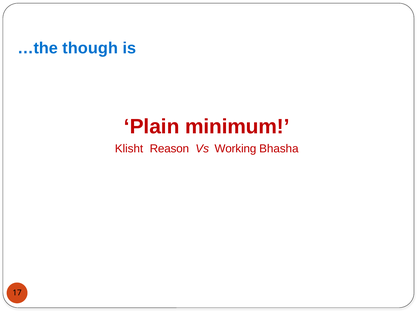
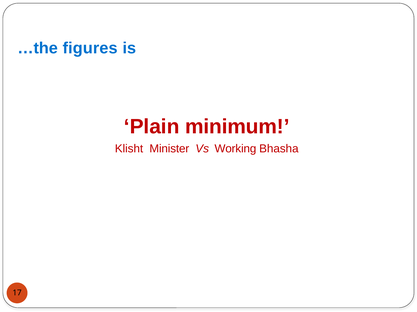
though: though -> figures (90, 48)
Reason: Reason -> Minister (169, 149)
